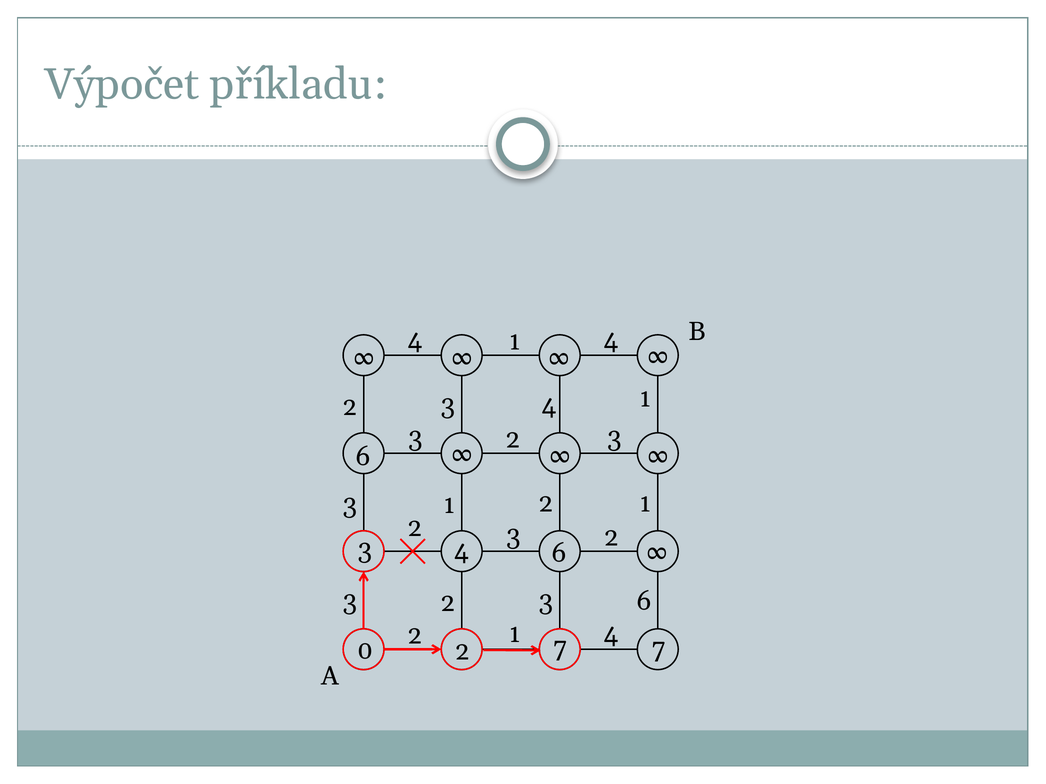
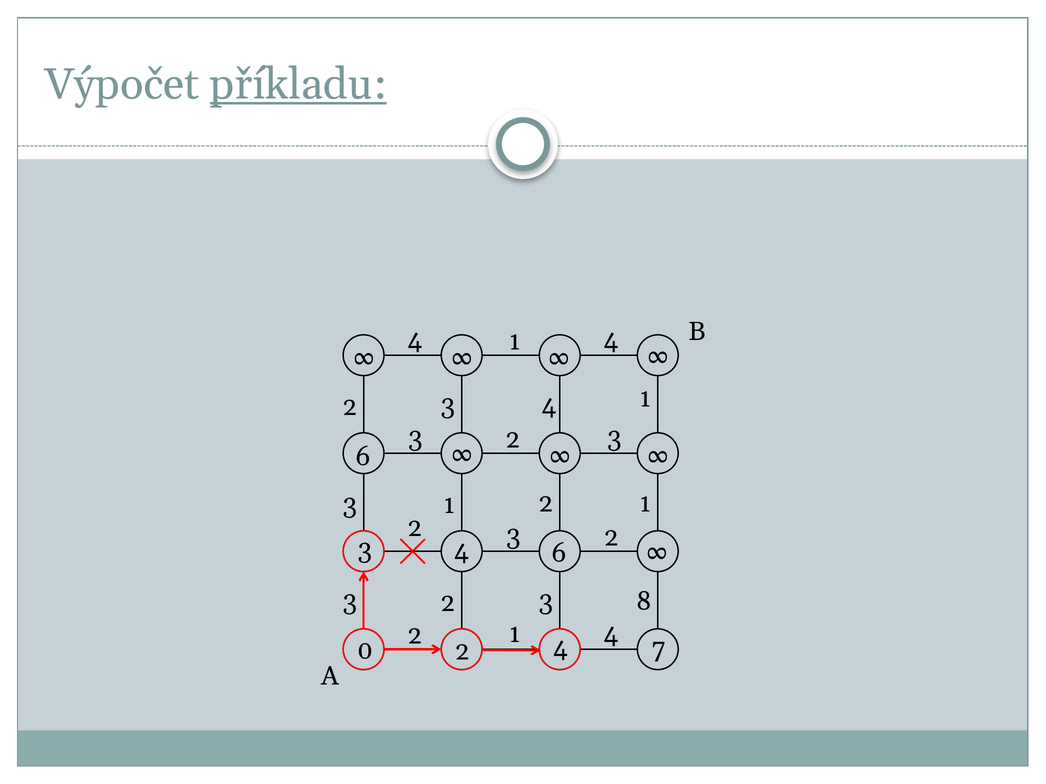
příkladu underline: none -> present (298, 85)
3 6: 6 -> 8 (644, 601)
2 7: 7 -> 4 (561, 648)
